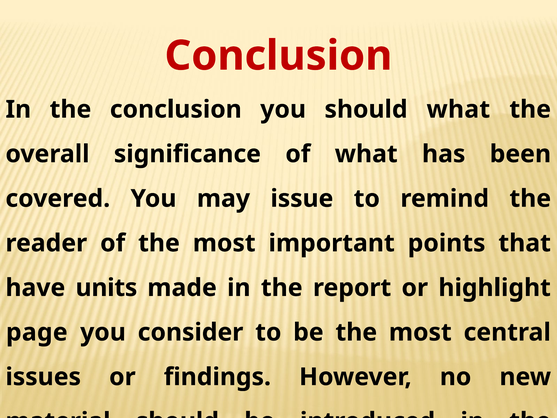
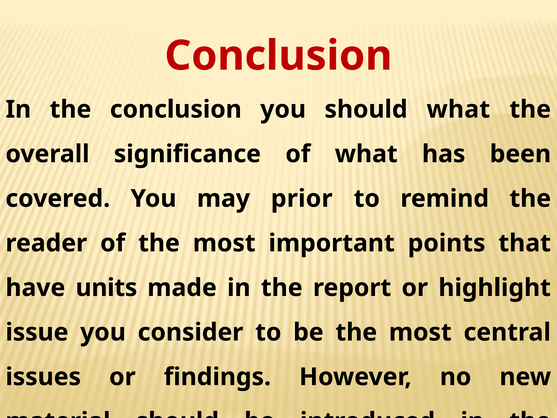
issue: issue -> prior (302, 198)
page: page -> issue (37, 332)
